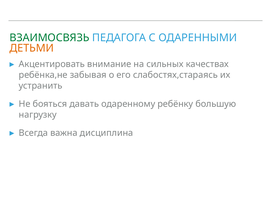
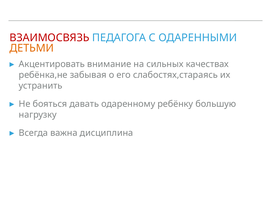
ВЗАИМОСВЯЗЬ colour: green -> red (49, 38)
